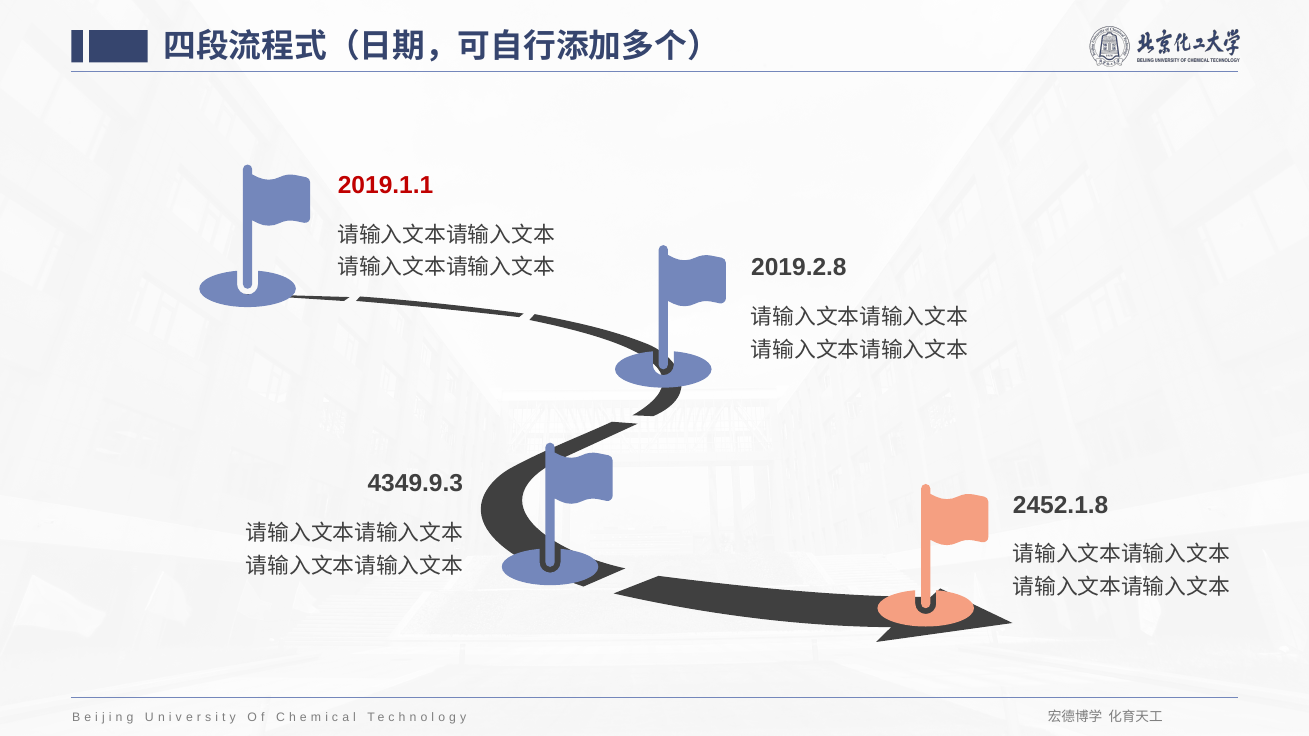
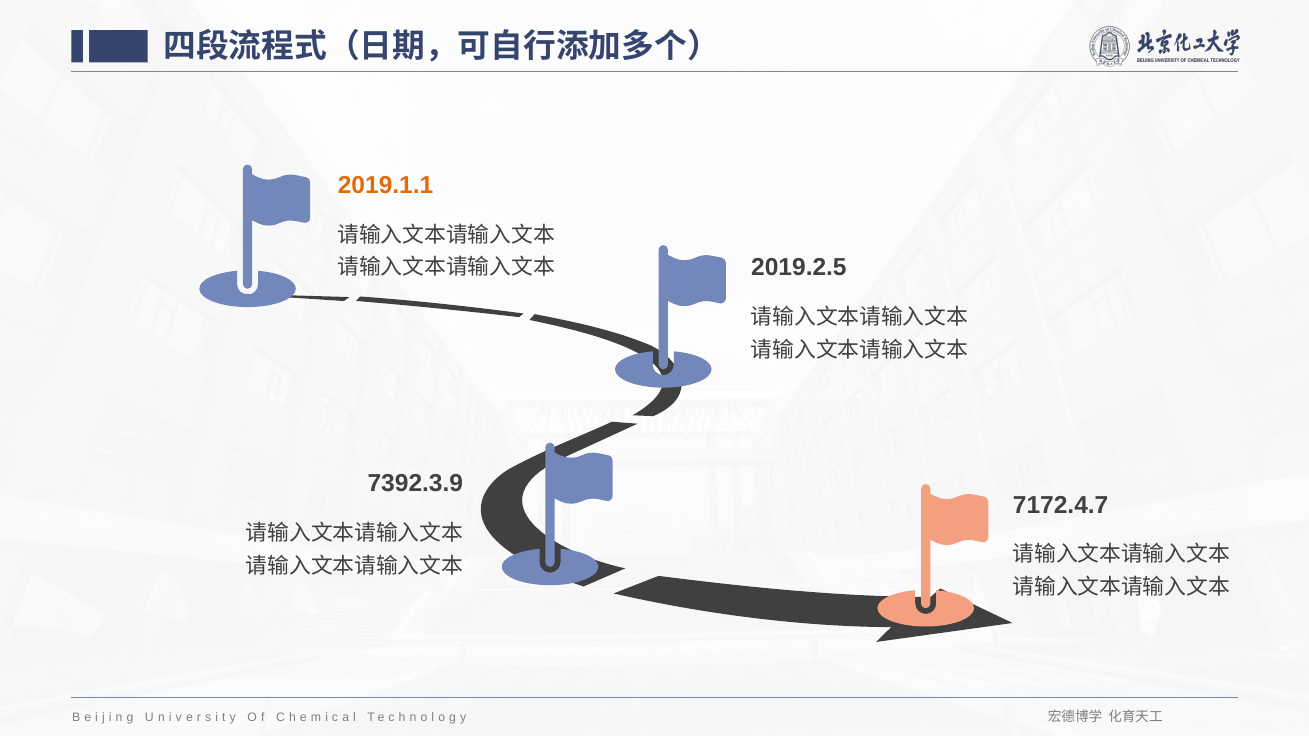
2019.1.1 colour: red -> orange (386, 186)
2019.2.8: 2019.2.8 -> 2019.2.5 (799, 268)
4349.9.3: 4349.9.3 -> 7392.3.9 (415, 484)
2452.1.8: 2452.1.8 -> 7172.4.7 (1061, 505)
